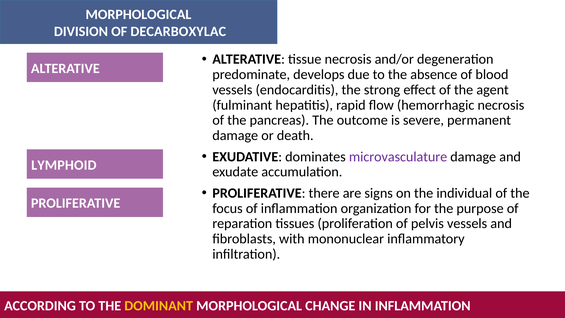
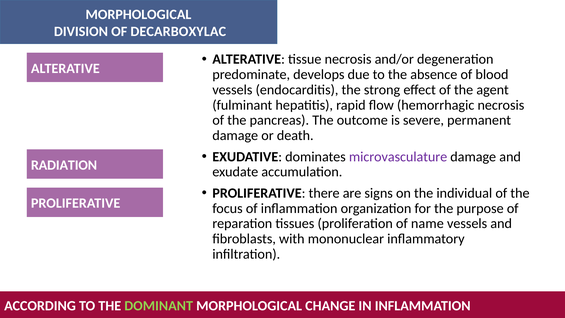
LYMPHOID: LYMPHOID -> RADIATION (64, 165)
pelvis: pelvis -> name (427, 223)
DOMINANT colour: yellow -> light green (159, 305)
